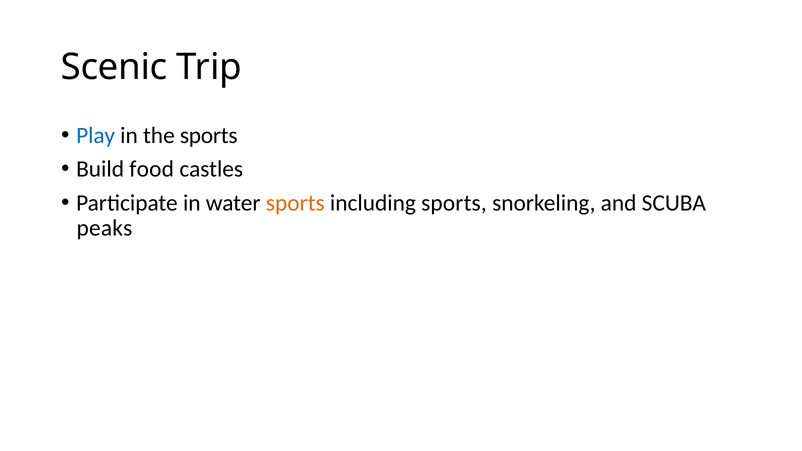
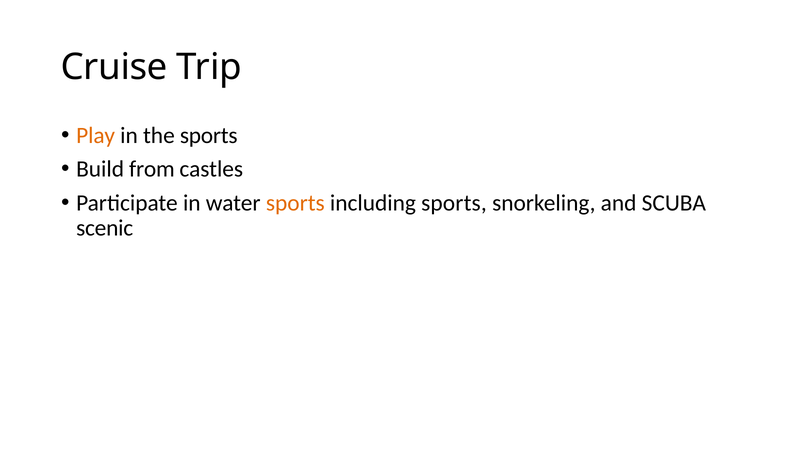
Scenic: Scenic -> Cruise (114, 67)
Play colour: blue -> orange (96, 136)
food: food -> from (152, 169)
peaks: peaks -> scenic (105, 228)
